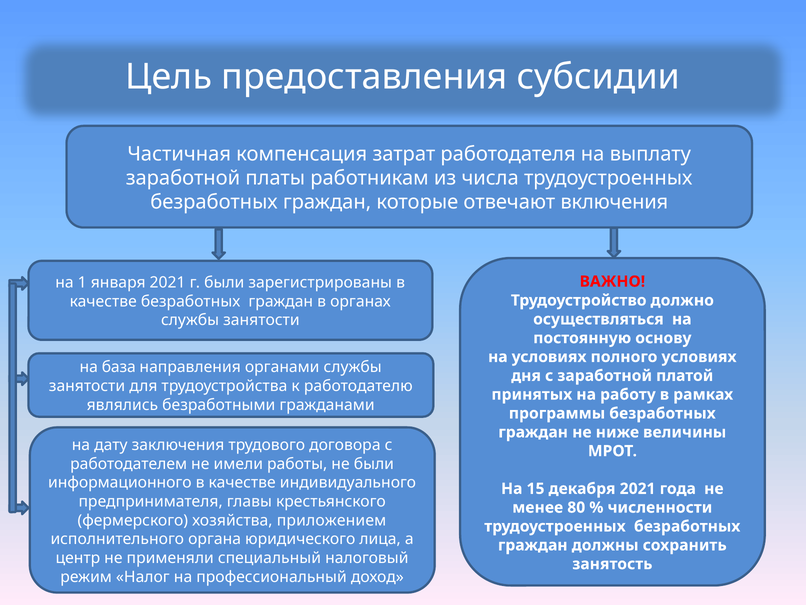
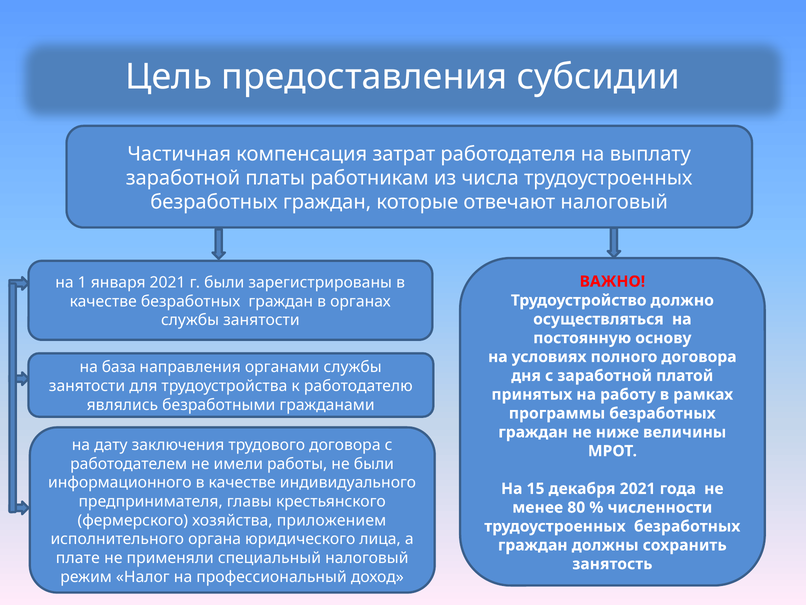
отвечают включения: включения -> налоговый (614, 202)
полного условиях: условиях -> договора (699, 357)
центр: центр -> плате (78, 558)
